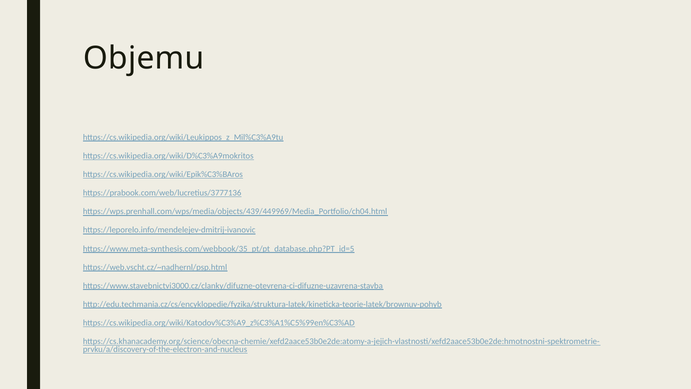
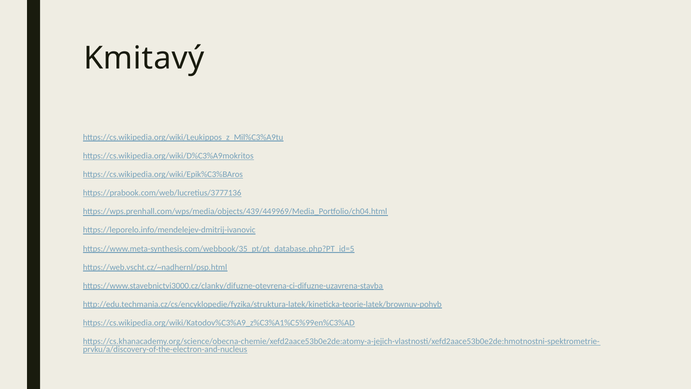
Objemu: Objemu -> Kmitavý (144, 58)
